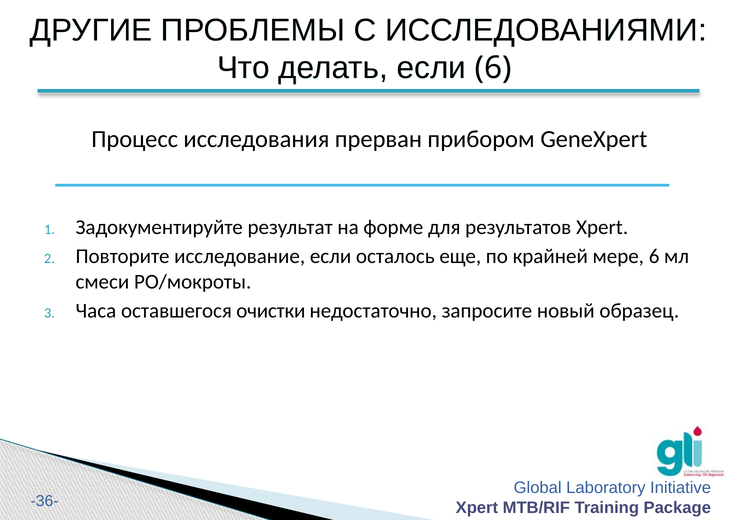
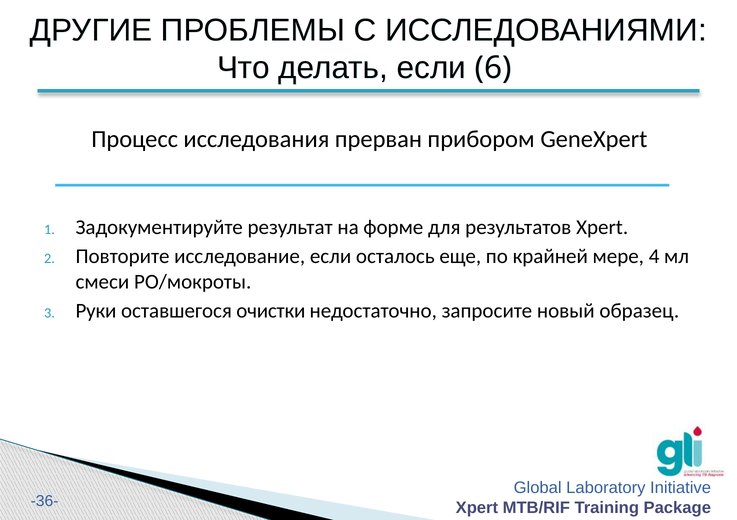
мере 6: 6 -> 4 (654, 257)
Часа: Часа -> Руки (96, 311)
